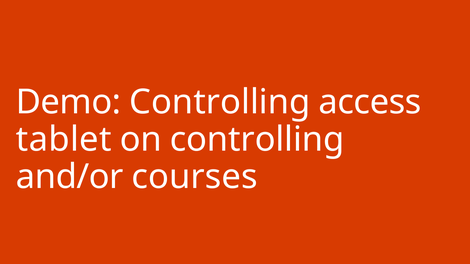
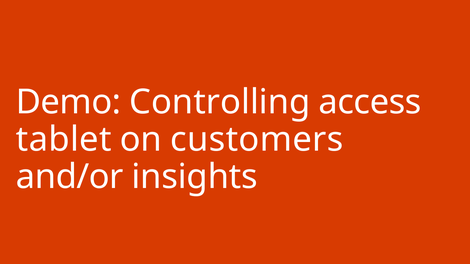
on controlling: controlling -> customers (257, 140)
courses: courses -> insights (195, 177)
